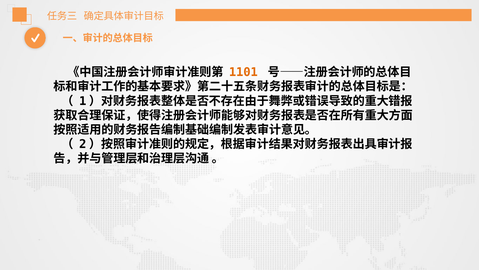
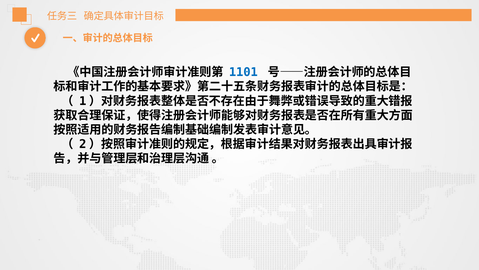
1101 colour: orange -> blue (243, 72)
